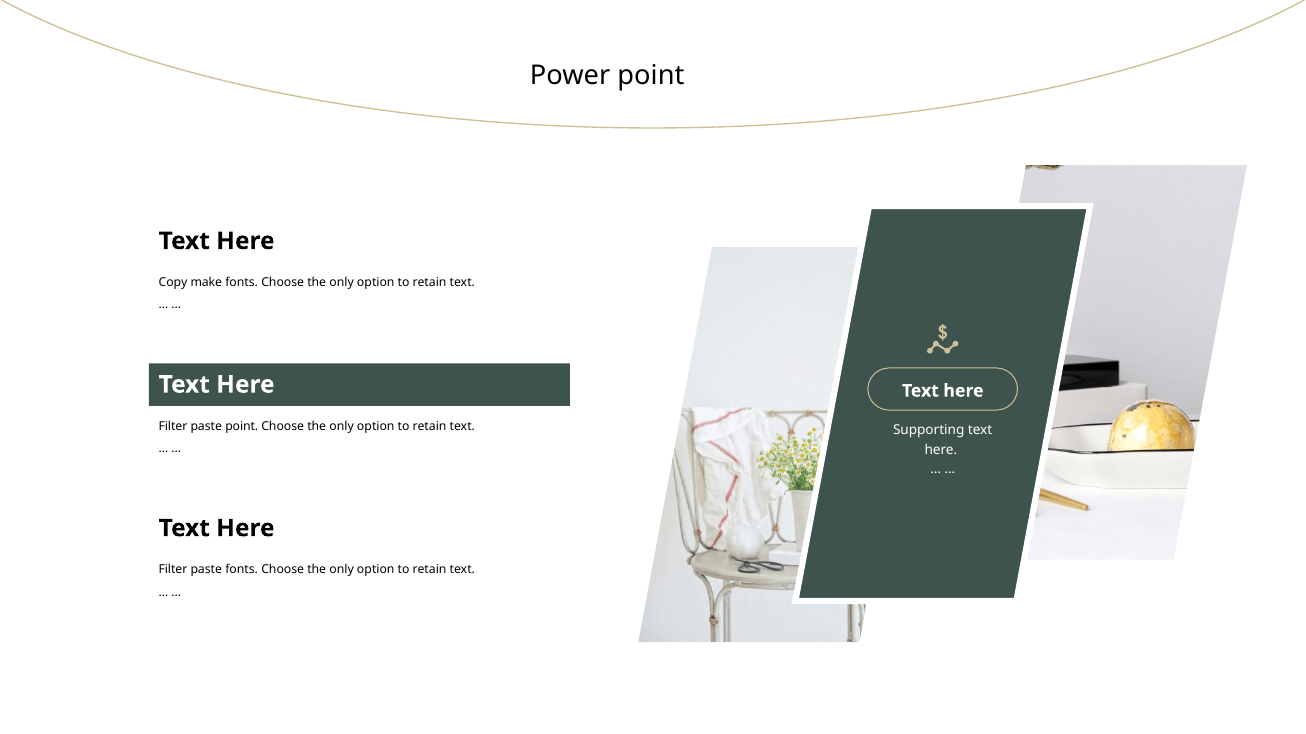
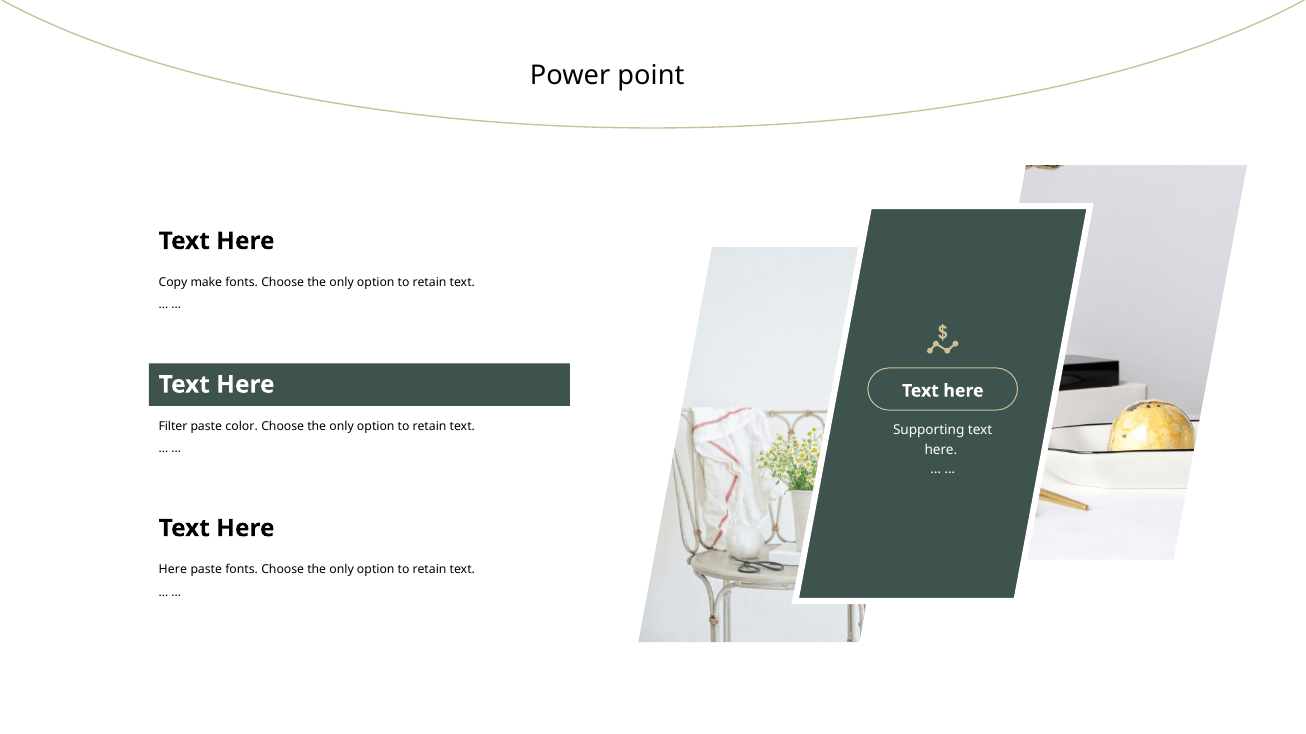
paste point: point -> color (242, 427)
Filter: Filter -> Here (173, 570)
